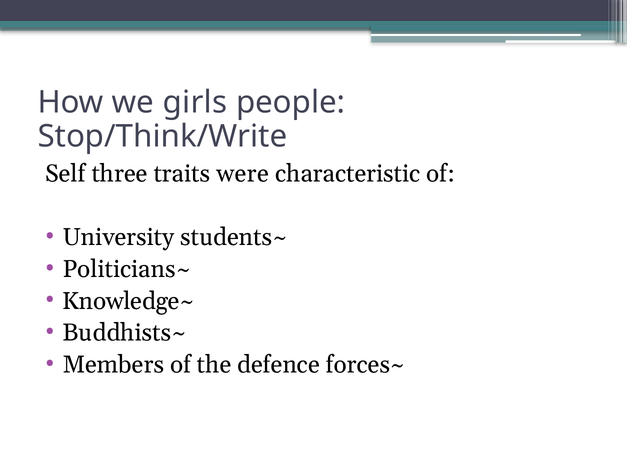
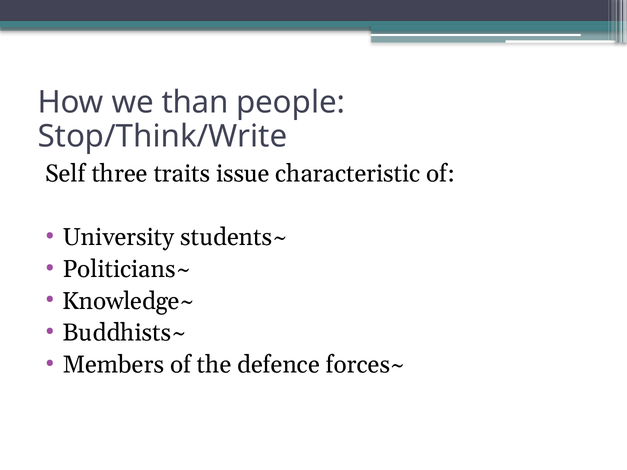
girls: girls -> than (195, 102)
were: were -> issue (243, 174)
